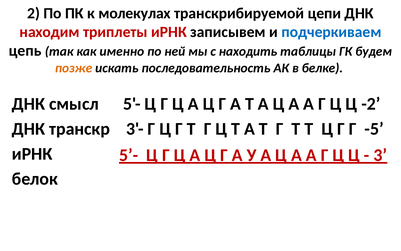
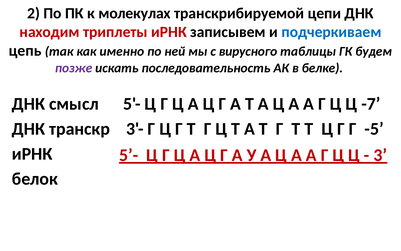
находить: находить -> вирусного (248, 51)
позже colour: orange -> purple (74, 68)
-2: -2 -> -7 (371, 104)
